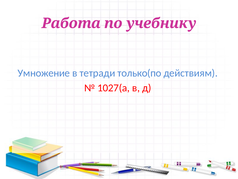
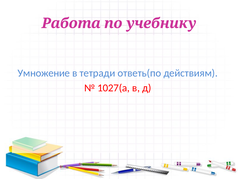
только(по: только(по -> ответь(по (139, 73)
